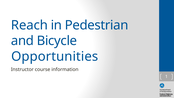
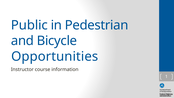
Reach: Reach -> Public (29, 25)
